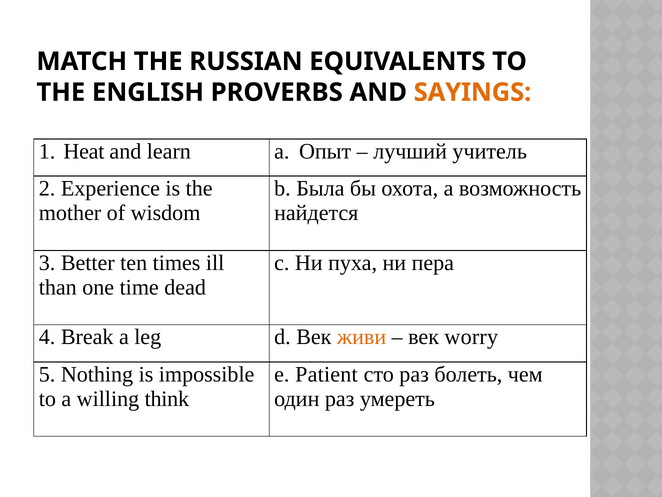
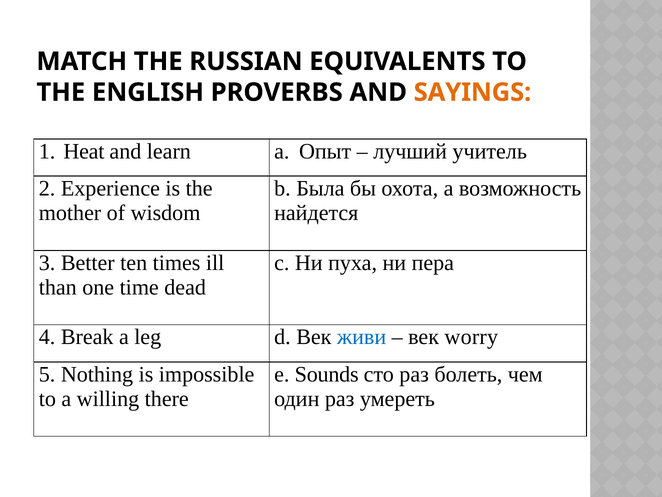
живи colour: orange -> blue (362, 337)
Patient: Patient -> Sounds (327, 374)
think: think -> there (167, 398)
